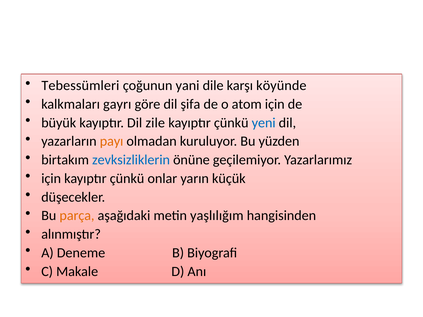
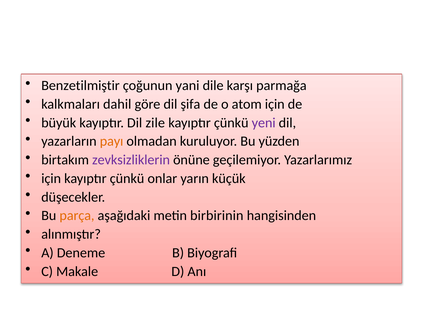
Tebessümleri: Tebessümleri -> Benzetilmiştir (80, 86)
köyünde: köyünde -> parmağa (281, 86)
gayrı: gayrı -> dahil (117, 104)
yeni colour: blue -> purple (264, 123)
zevksizliklerin colour: blue -> purple (131, 160)
yaşlılığım: yaşlılığım -> birbirinin (217, 216)
